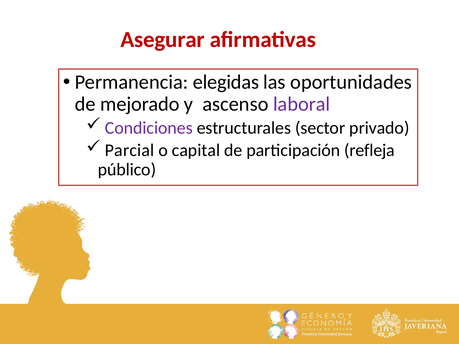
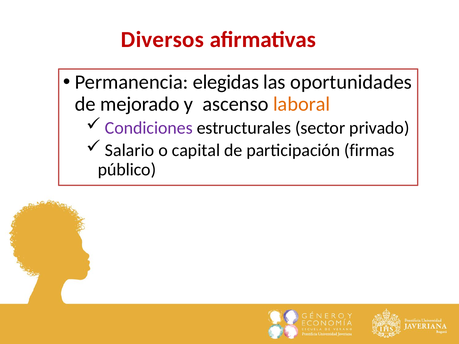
Asegurar: Asegurar -> Diversos (162, 40)
laboral colour: purple -> orange (302, 104)
Parcial: Parcial -> Salario (130, 150)
refleja: refleja -> firmas (369, 150)
